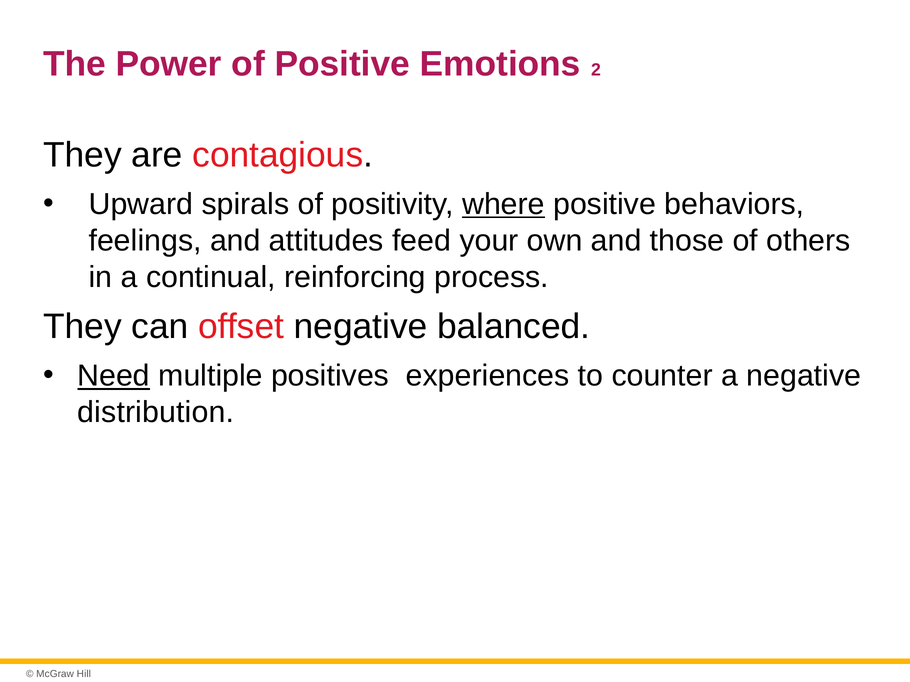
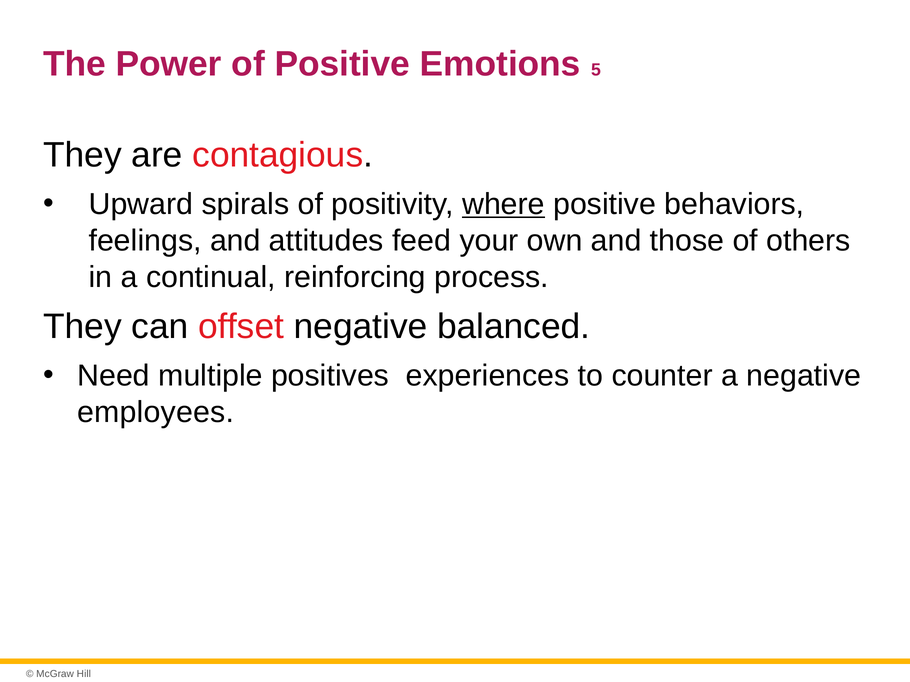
2: 2 -> 5 (596, 70)
Need underline: present -> none (114, 376)
distribution: distribution -> employees (156, 413)
